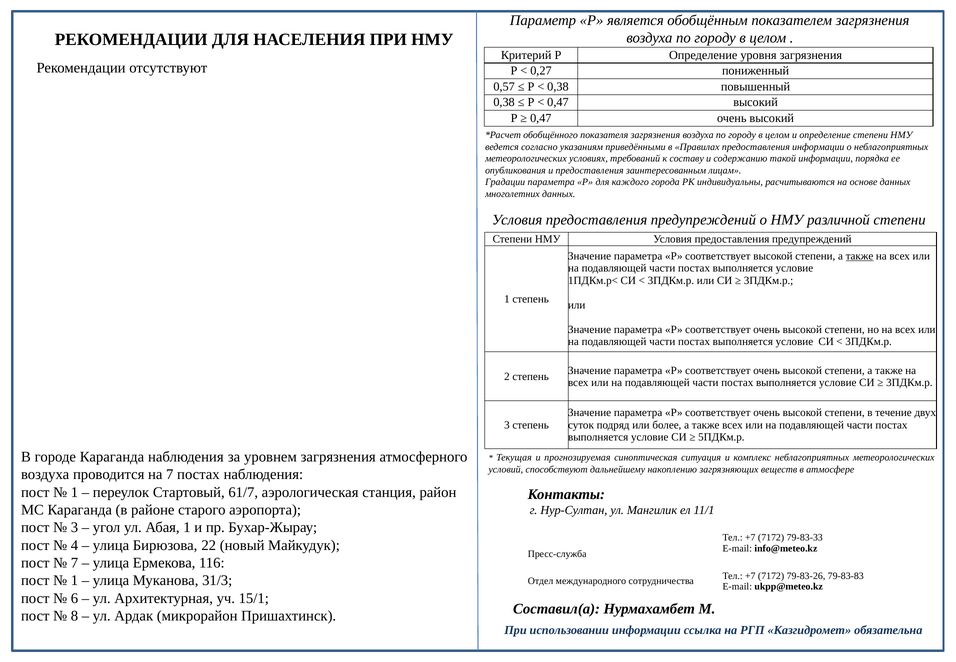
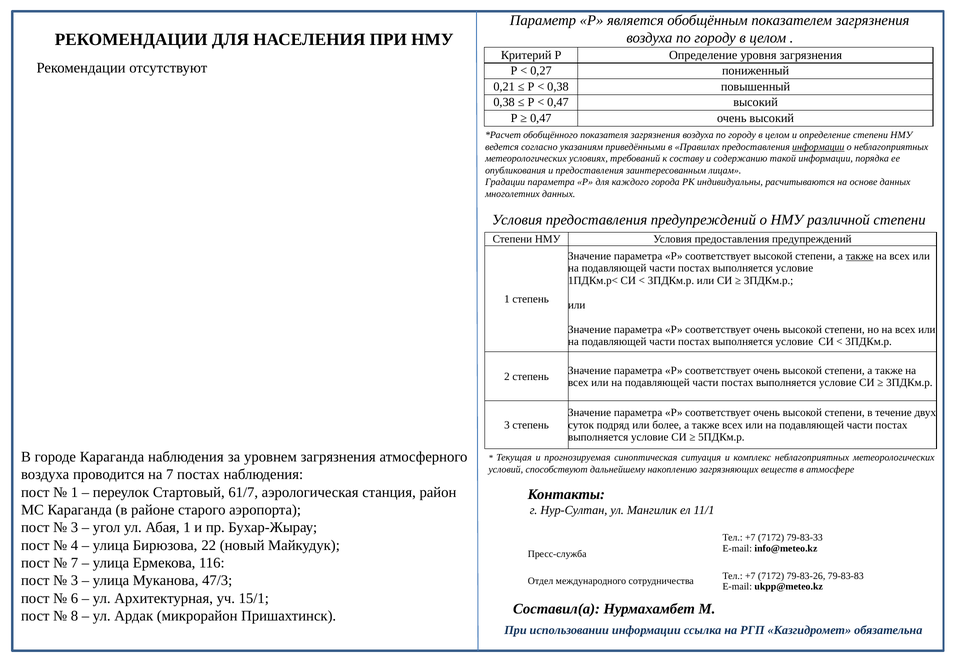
0,57: 0,57 -> 0,21 (504, 87)
информации underline: none -> present (818, 147)
1: 1 -> 3 (75, 580)
31/3: 31/3 -> 47/3 (217, 580)
